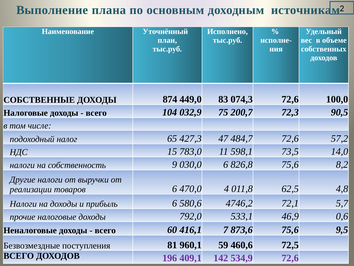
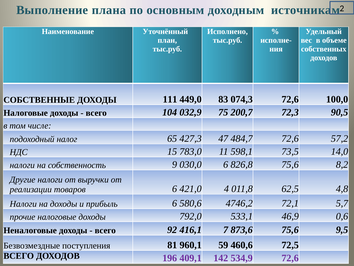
874: 874 -> 111 (170, 99)
470,0: 470,0 -> 421,0 (191, 189)
60: 60 -> 92 (172, 230)
